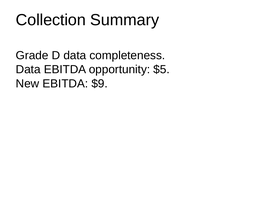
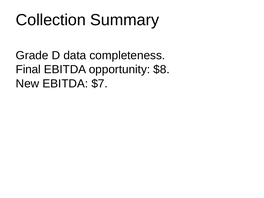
Data: Data -> Final (28, 69)
$5: $5 -> $8 (162, 69)
$9: $9 -> $7 (100, 84)
